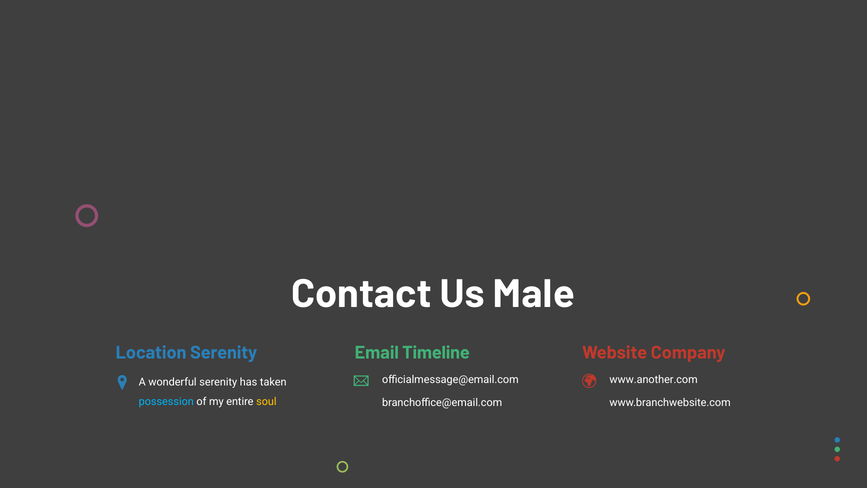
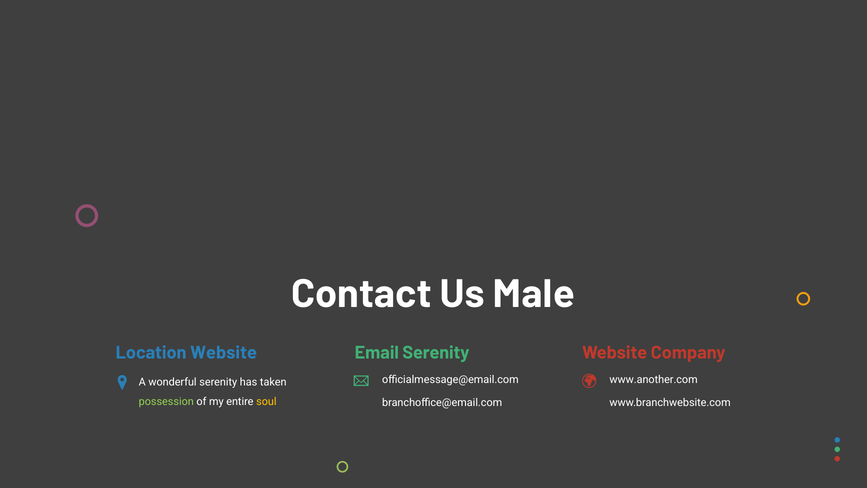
Location Serenity: Serenity -> Website (224, 353)
Email Timeline: Timeline -> Serenity (436, 353)
possession colour: light blue -> light green (166, 401)
